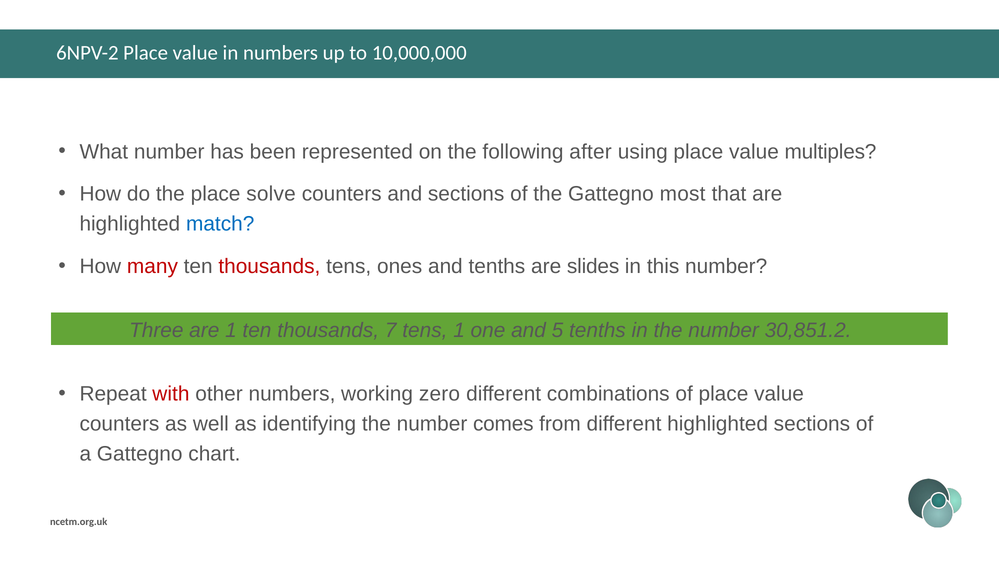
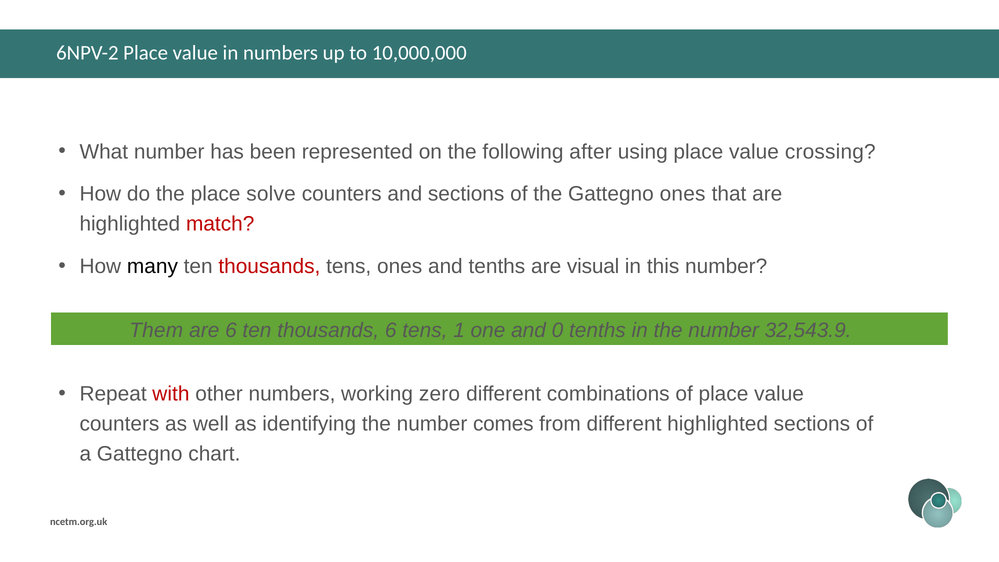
multiples: multiples -> crossing (830, 152)
Gattegno most: most -> ones (683, 194)
match colour: blue -> red (220, 224)
many colour: red -> black (152, 267)
slides: slides -> visual (593, 267)
Three: Three -> Them (156, 330)
are 1: 1 -> 6 (231, 330)
thousands 7: 7 -> 6 (391, 330)
5: 5 -> 0 (557, 330)
30,851.2: 30,851.2 -> 32,543.9 (808, 330)
